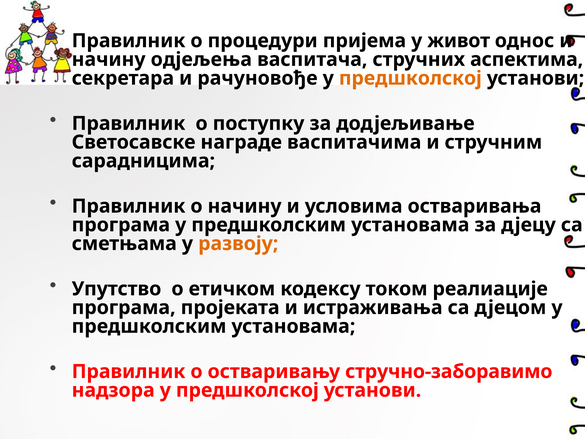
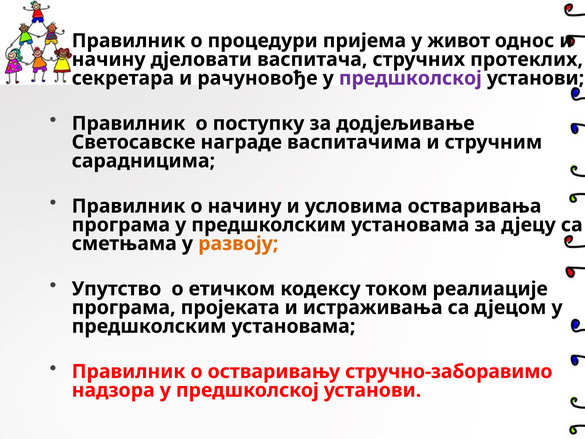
одјељења: одјељења -> дјеловати (201, 59)
аспектима: аспектима -> протеклих (527, 59)
предшколској colour: orange -> purple (410, 78)
